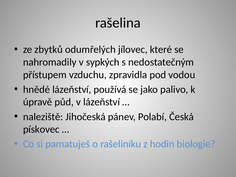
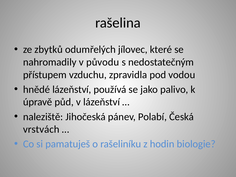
sypkých: sypkých -> původu (103, 62)
pískovec: pískovec -> vrstvách (41, 129)
